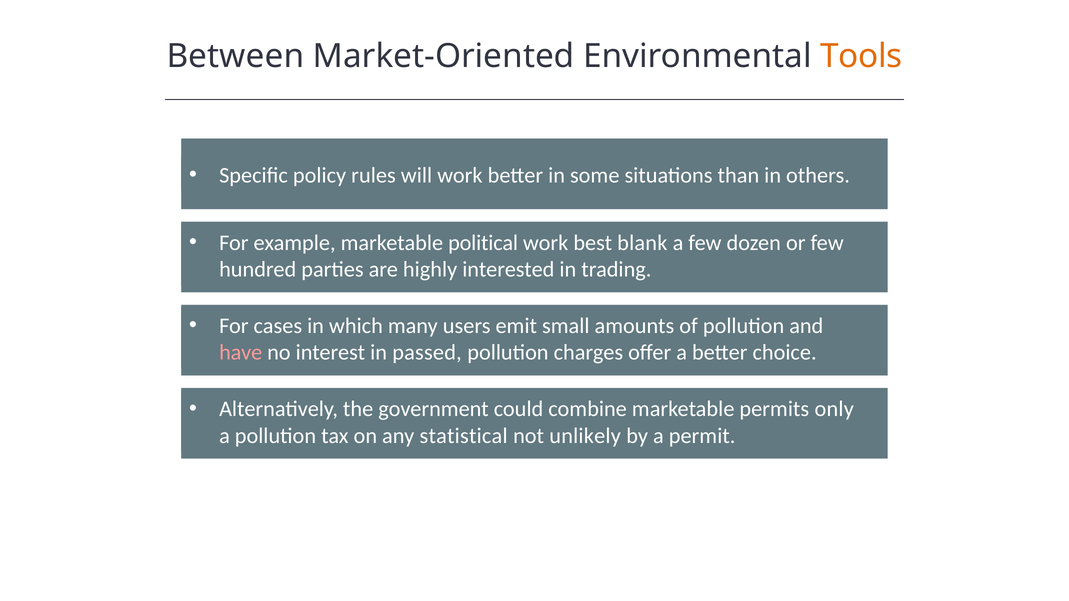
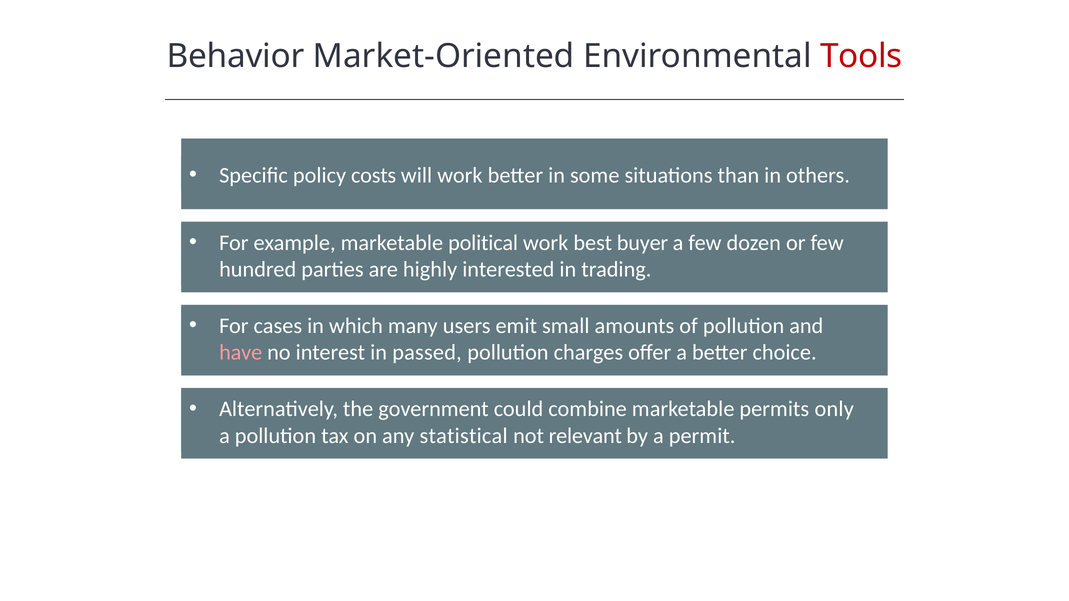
Between: Between -> Behavior (235, 56)
Tools colour: orange -> red (861, 56)
rules: rules -> costs (374, 175)
blank: blank -> buyer (643, 243)
unlikely: unlikely -> relevant (585, 436)
